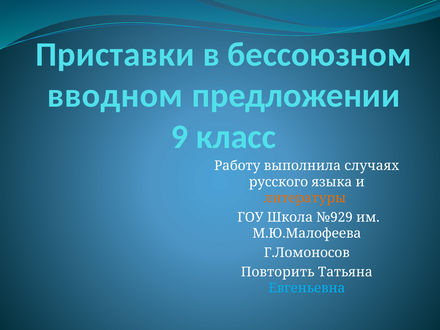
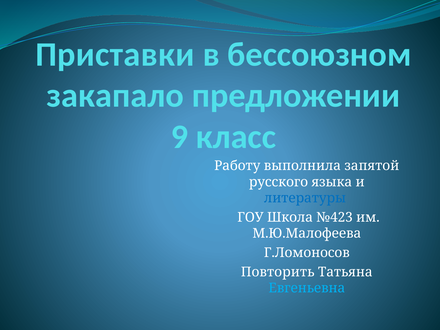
вводном: вводном -> закапало (115, 96)
случаях: случаях -> запятой (372, 166)
литературы colour: orange -> blue (305, 198)
№929: №929 -> №423 (335, 217)
